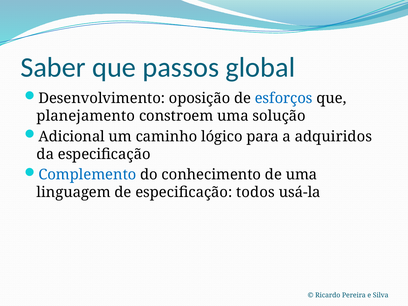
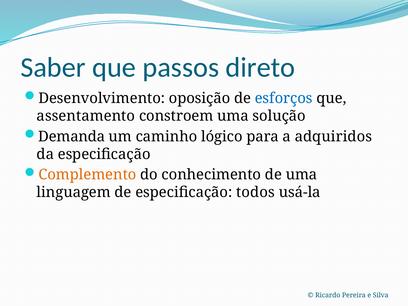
global: global -> direto (260, 67)
planejamento: planejamento -> assentamento (86, 116)
Adicional: Adicional -> Demanda (72, 137)
Complemento colour: blue -> orange (87, 175)
